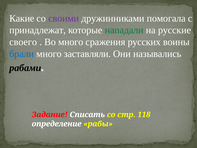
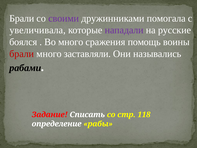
Какие: Какие -> Брали (22, 18)
принадлежат: принадлежат -> увеличивала (38, 30)
нападали colour: green -> purple (124, 30)
своего: своего -> боялся (23, 42)
русских: русских -> помощь (144, 42)
брали colour: blue -> red (22, 54)
